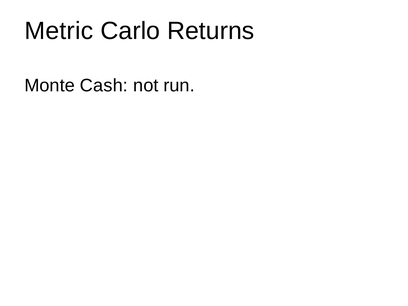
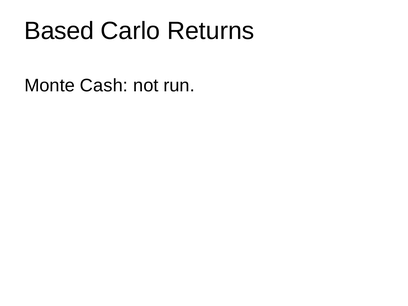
Metric: Metric -> Based (59, 31)
